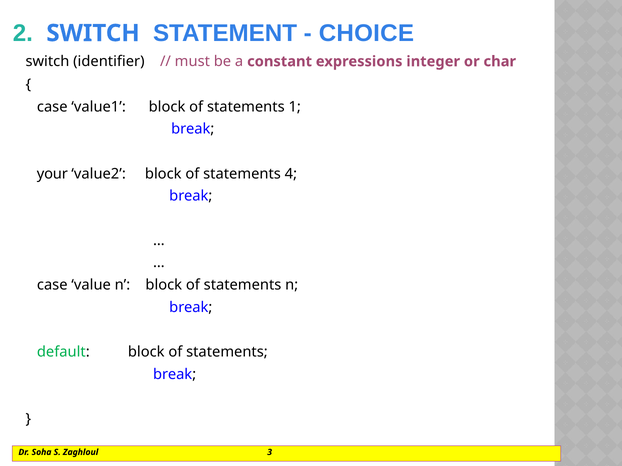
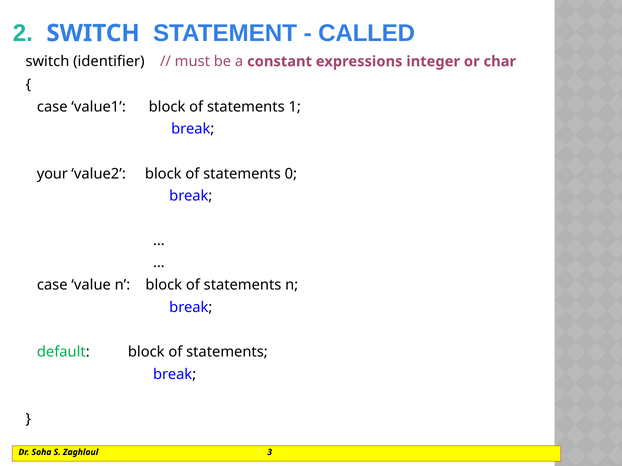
CHOICE: CHOICE -> CALLED (367, 33)
4: 4 -> 0 (291, 174)
